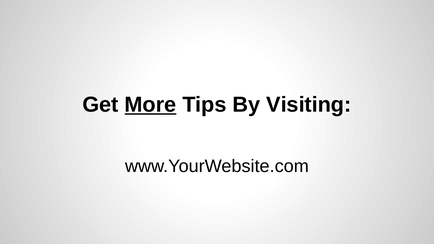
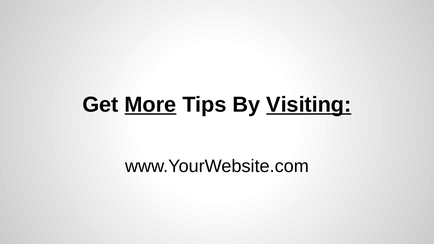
Visiting underline: none -> present (309, 105)
